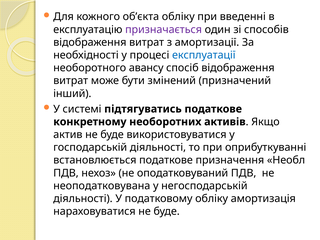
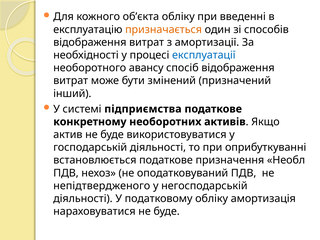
призначається colour: purple -> orange (164, 30)
підтягуватись: підтягуватись -> підприємства (143, 109)
неоподатковувана: неоподатковувана -> непідтвердженого (102, 186)
